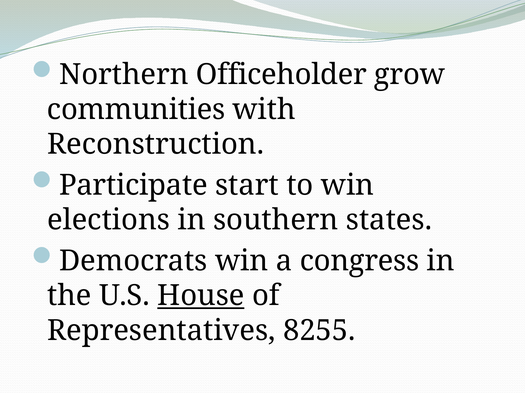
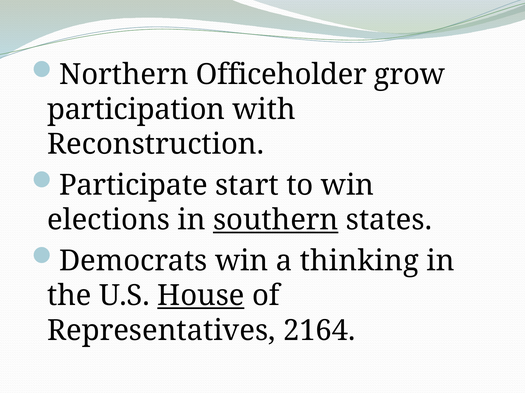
communities: communities -> participation (136, 110)
southern underline: none -> present (276, 220)
congress: congress -> thinking (359, 261)
8255: 8255 -> 2164 (319, 331)
